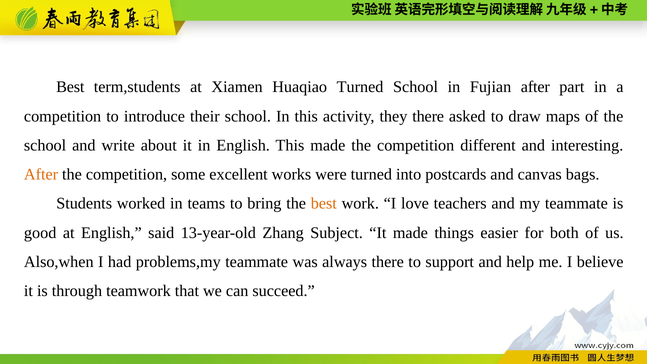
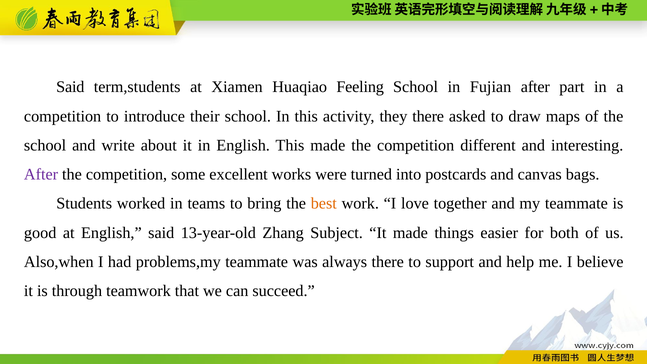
Best: Best -> Said (70, 87)
Huaqiao Turned: Turned -> Feeling (360, 87)
After colour: orange -> purple (41, 174)
teachers: teachers -> together (460, 204)
